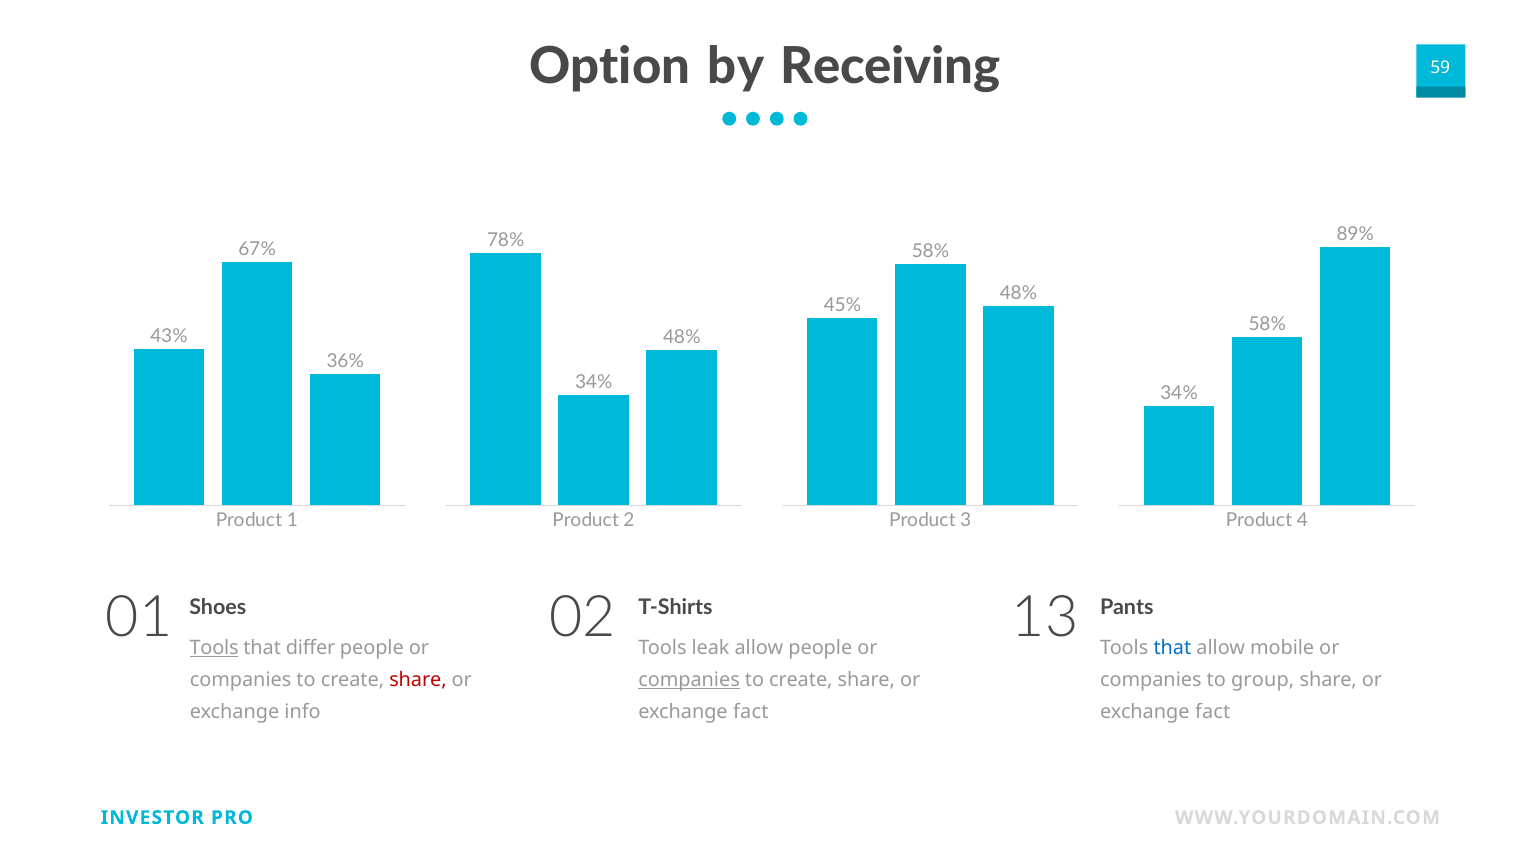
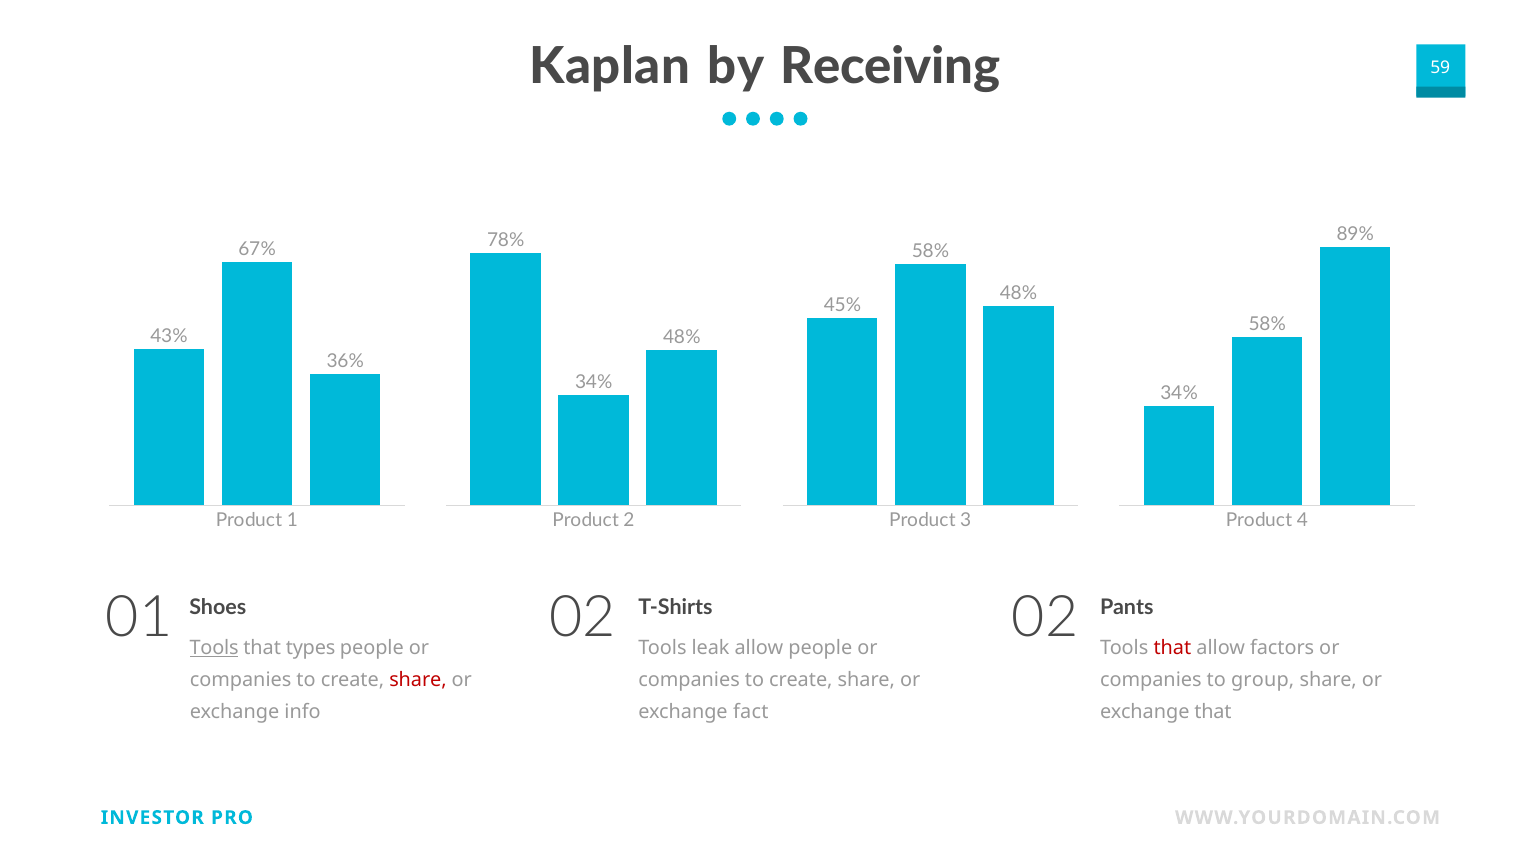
Option: Option -> Kaplan (610, 67)
T-Shirts 13: 13 -> 02 (1045, 618)
differ: differ -> types (311, 648)
that colour: blue -> red (1172, 648)
mobile: mobile -> factors (1282, 648)
companies underline: present -> none (689, 680)
fact: fact -> that (1213, 712)
